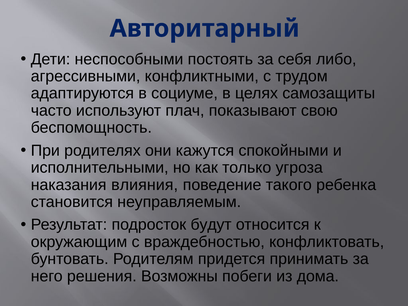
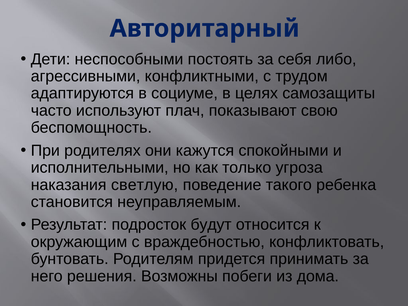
влияния: влияния -> светлую (145, 185)
